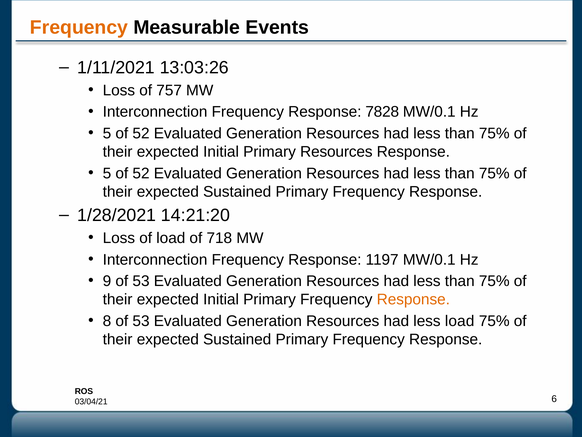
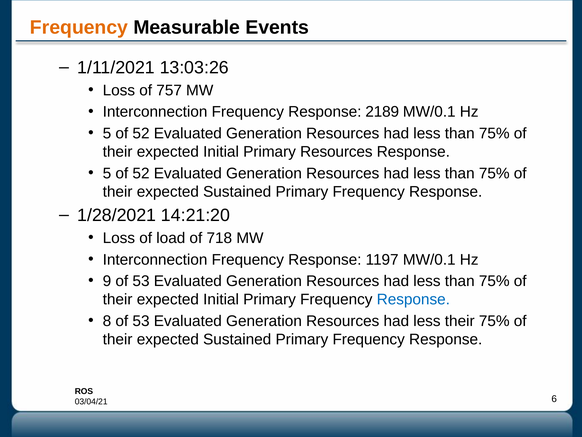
7828: 7828 -> 2189 (382, 112)
Response colour: orange -> blue (413, 299)
less load: load -> their (460, 321)
